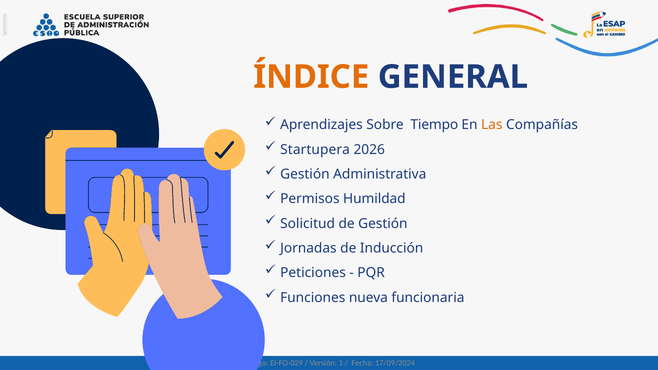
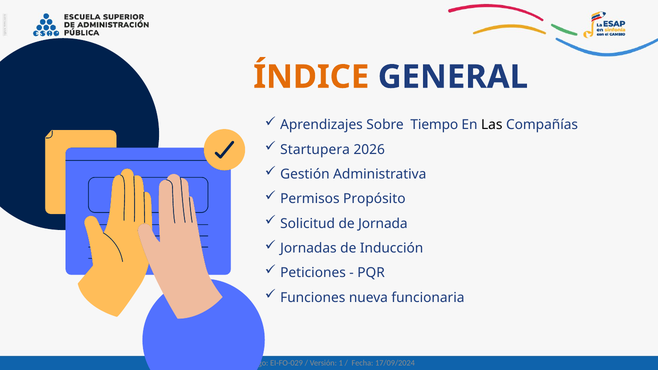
Las colour: orange -> black (492, 125)
Humildad: Humildad -> Propósito (374, 199)
de Gestión: Gestión -> Jornada (383, 224)
